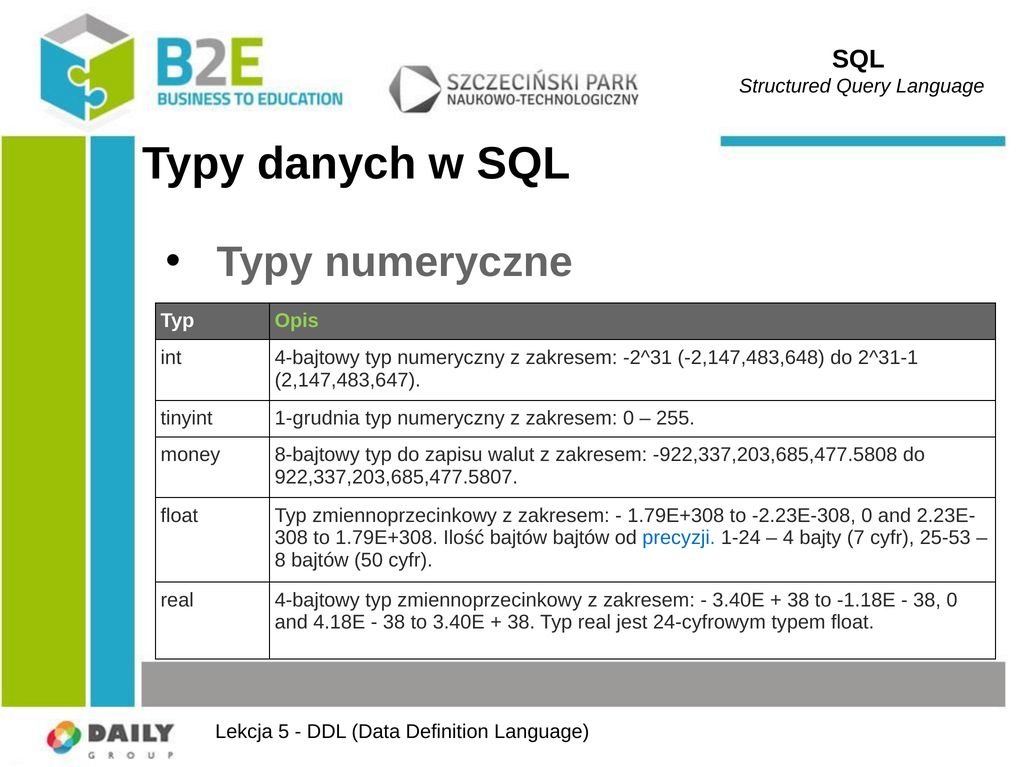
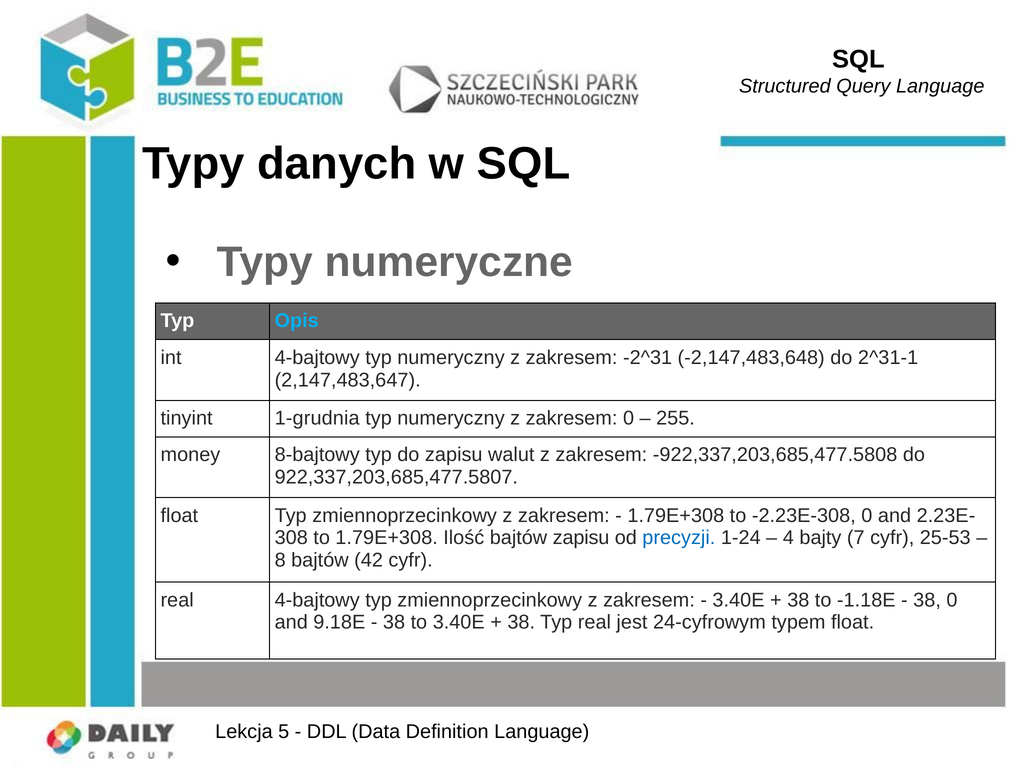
Opis colour: light green -> light blue (297, 321)
bajtów bajtów: bajtów -> zapisu (581, 538)
50: 50 -> 42 (369, 560)
4.18E: 4.18E -> 9.18E (339, 622)
